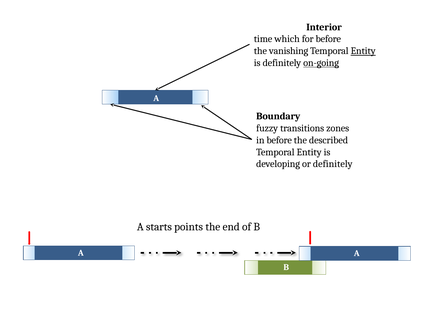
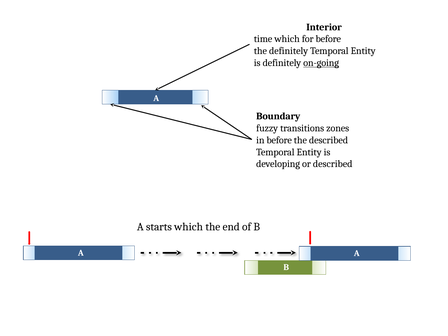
the vanishing: vanishing -> definitely (289, 51)
Entity underline: present -> none (363, 51)
or definitely: definitely -> described (333, 164)
starts points: points -> which (189, 227)
